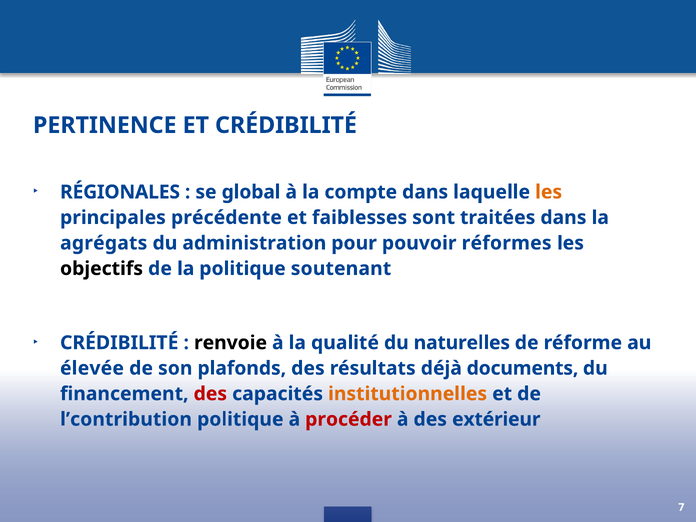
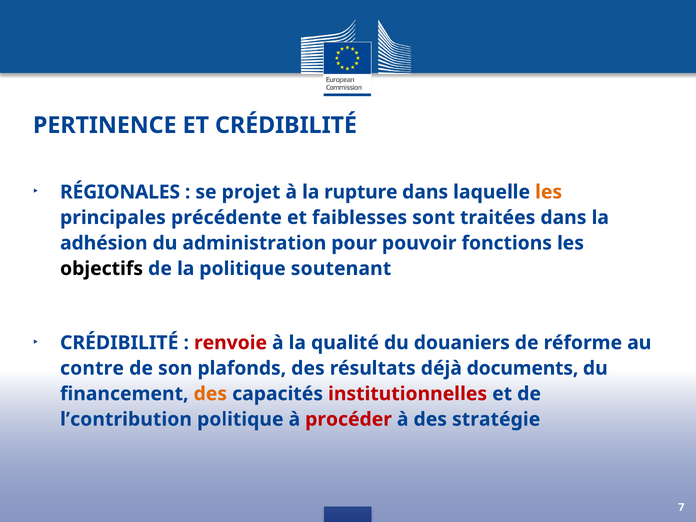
global: global -> projet (251, 192)
compte: compte -> rupture (361, 192)
agrégats: agrégats -> adhésion (104, 243)
réformes: réformes -> fonctions (507, 243)
renvoie colour: black -> red (231, 343)
naturelles: naturelles -> douaniers (462, 343)
élevée: élevée -> contre (92, 368)
des colour: red -> orange (210, 394)
institutionnelles colour: orange -> red (408, 394)
extérieur: extérieur -> stratégie (496, 419)
